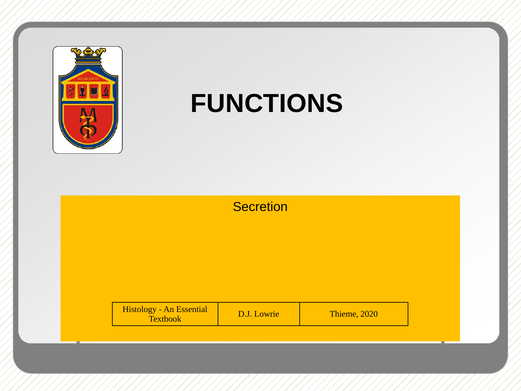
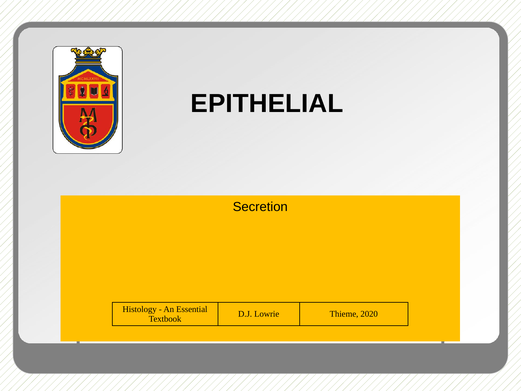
FUNCTIONS: FUNCTIONS -> EPITHELIAL (267, 104)
